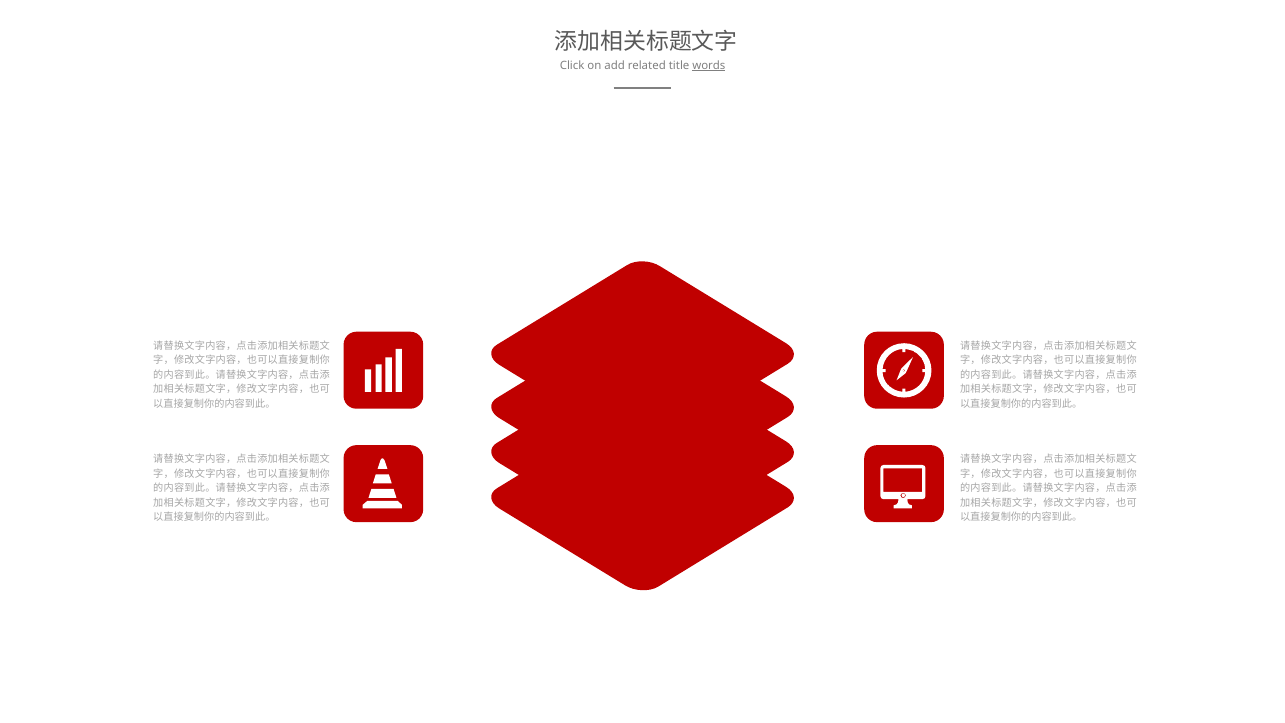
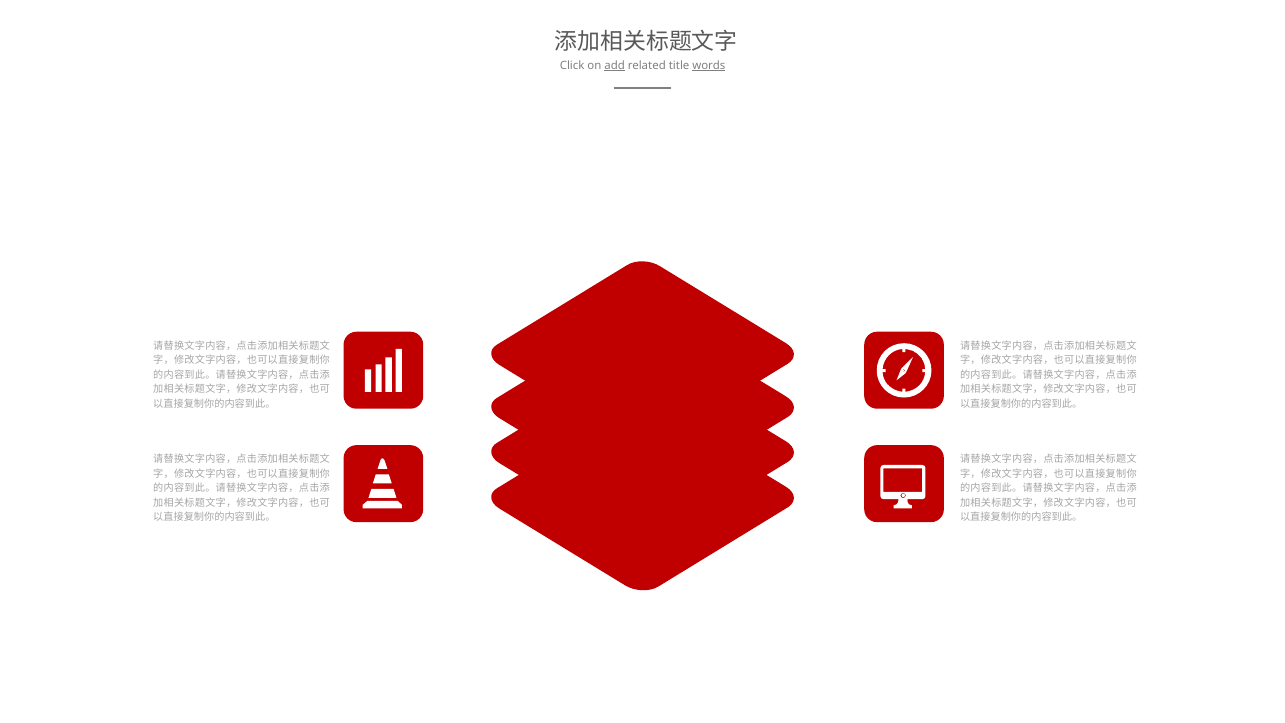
add underline: none -> present (615, 66)
